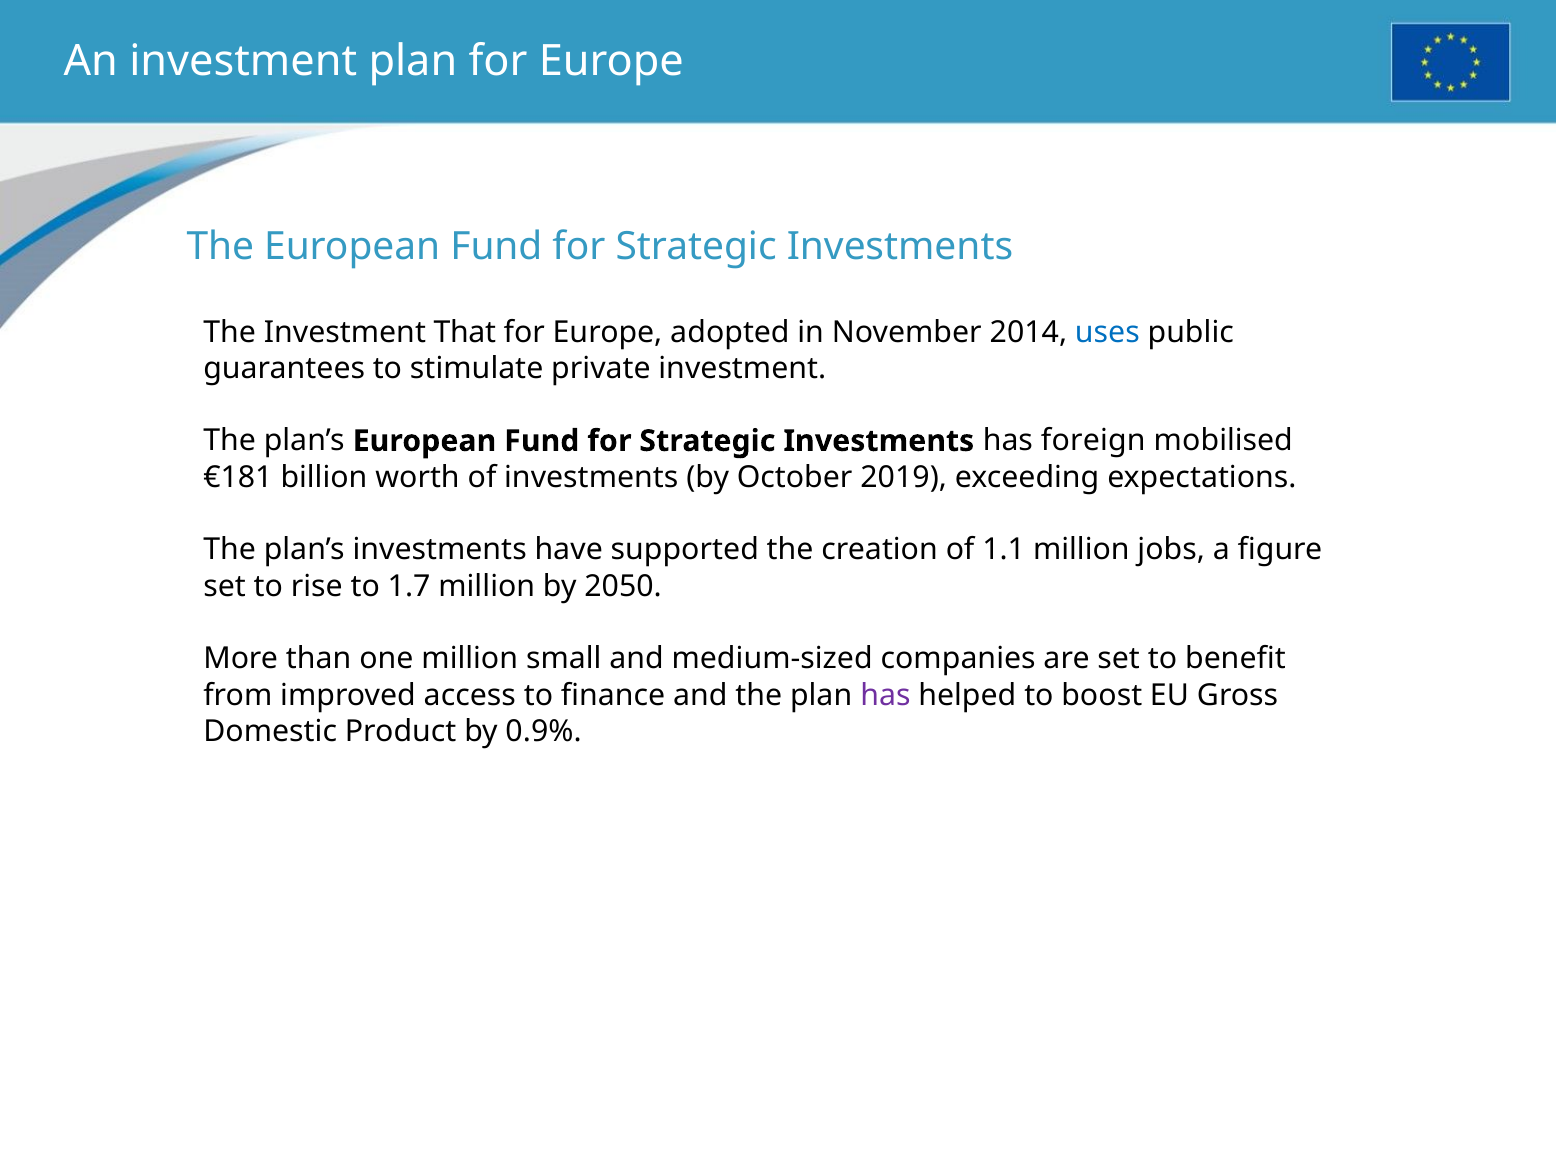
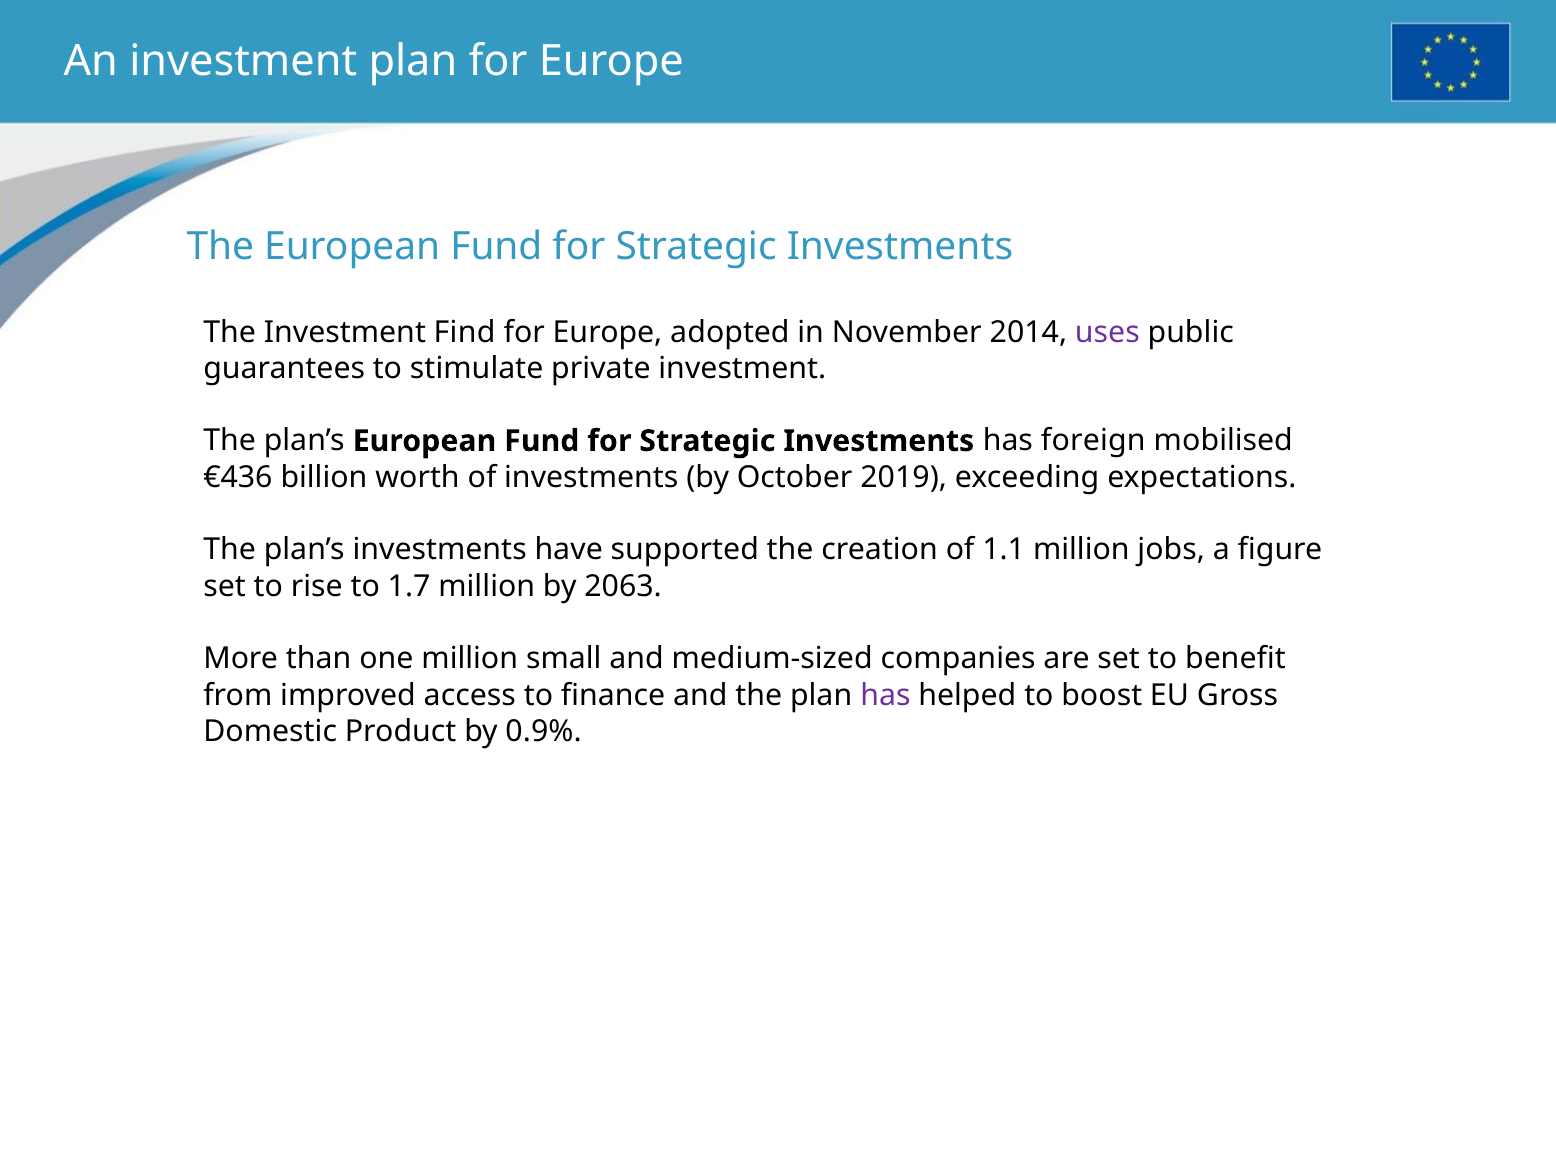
That: That -> Find (465, 332)
uses colour: blue -> purple (1107, 332)
€181: €181 -> €436 (238, 477)
2050: 2050 -> 2063 (623, 586)
